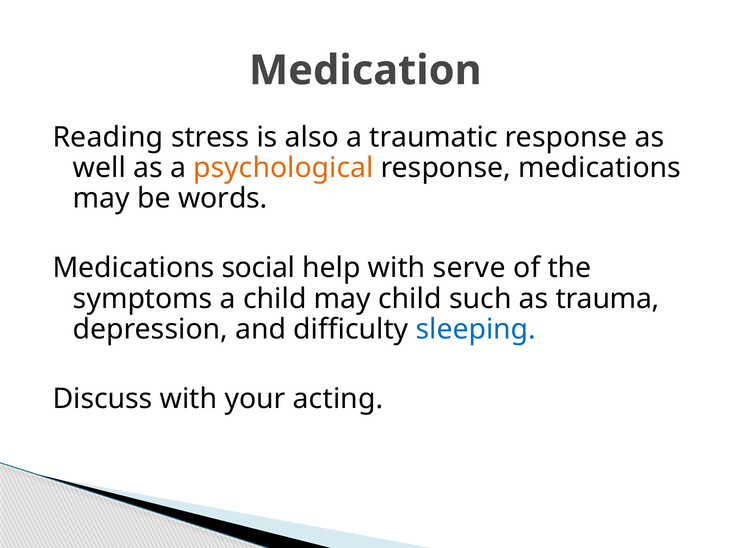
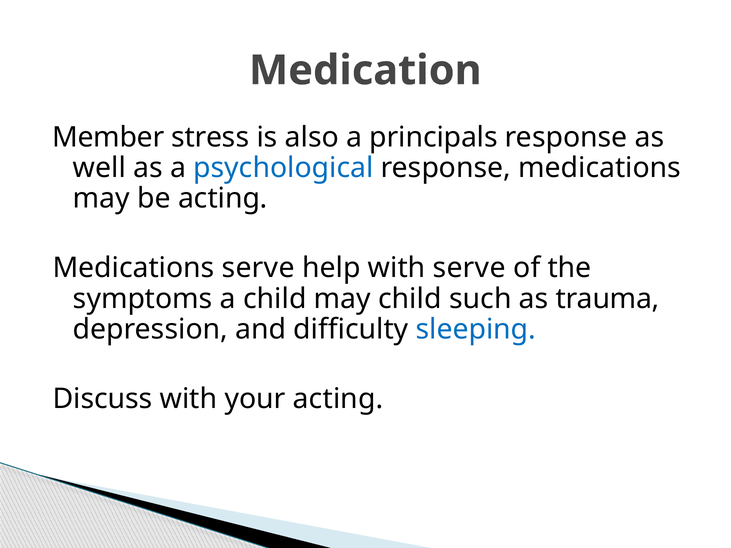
Reading: Reading -> Member (108, 137)
traumatic: traumatic -> principals (434, 137)
psychological colour: orange -> blue (283, 168)
be words: words -> acting (223, 199)
Medications social: social -> serve (258, 268)
